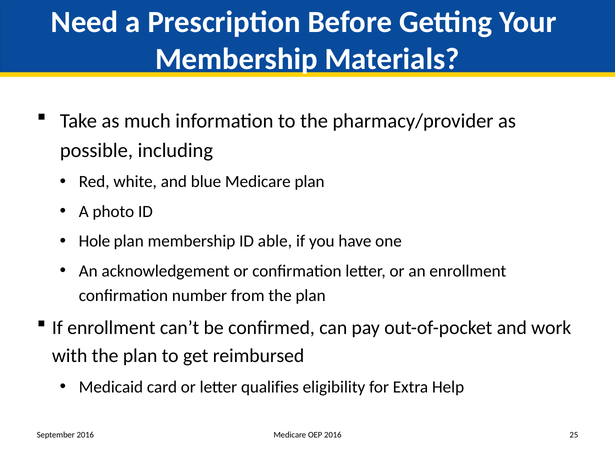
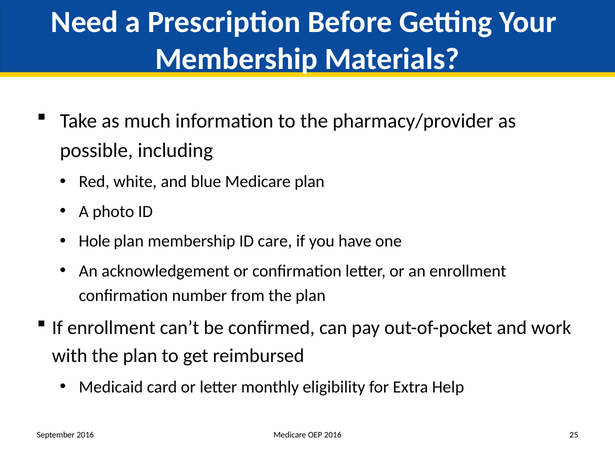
able: able -> care (275, 241)
qualifies: qualifies -> monthly (270, 387)
